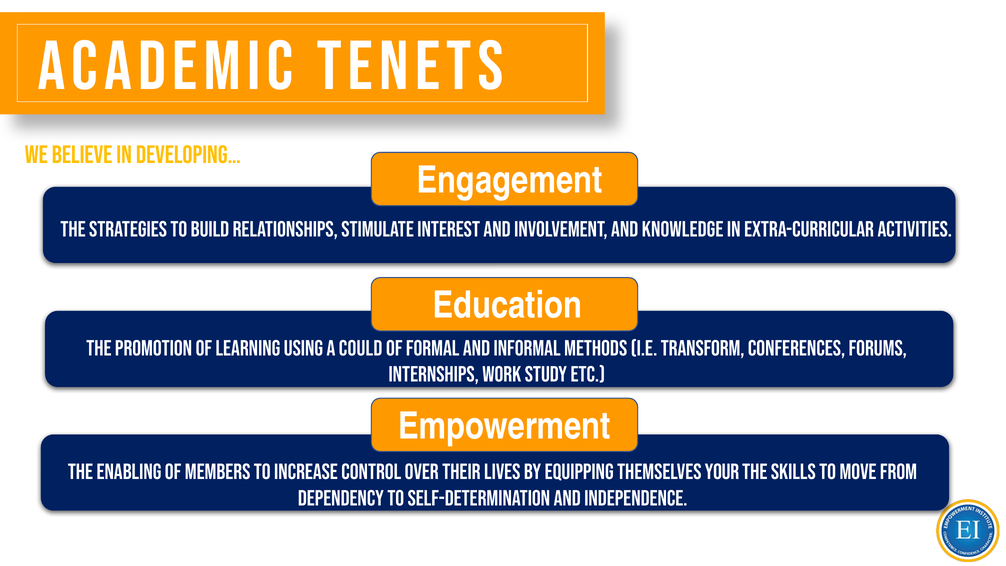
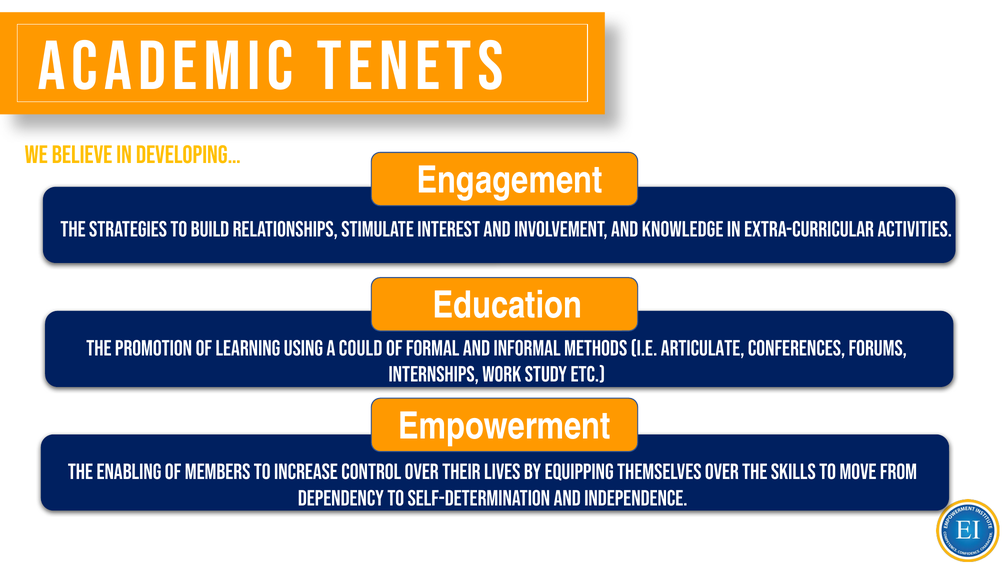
Transform: Transform -> Articulate (703, 348)
themselves your: your -> over (722, 472)
